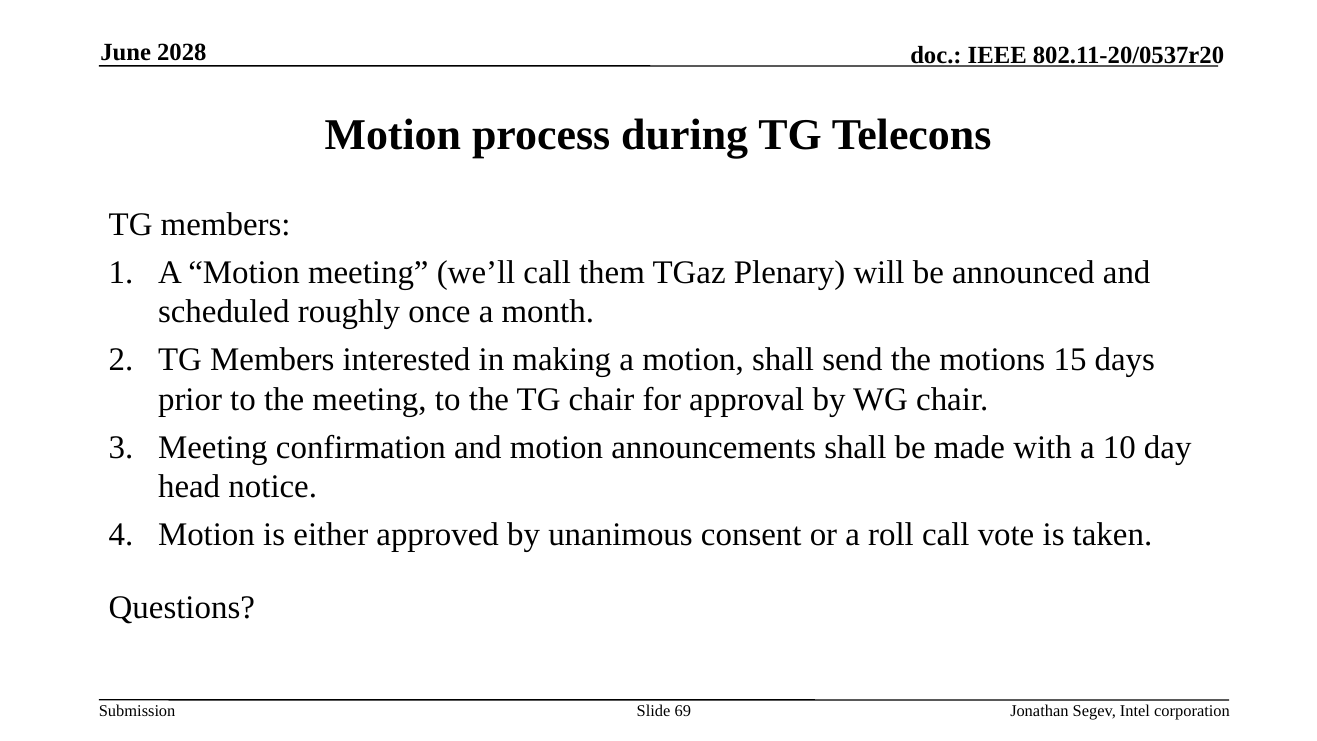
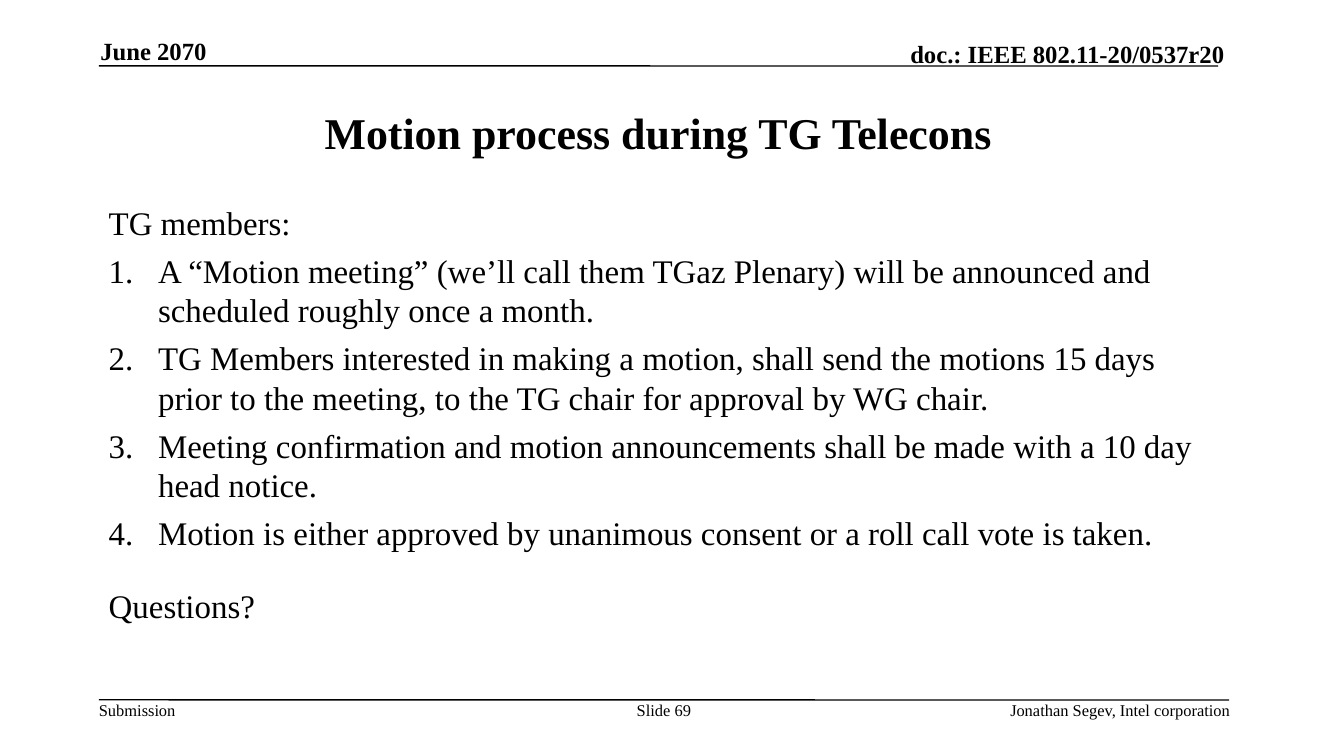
2028: 2028 -> 2070 (182, 52)
